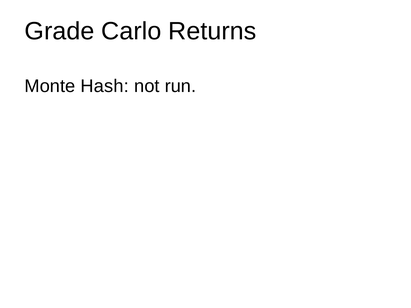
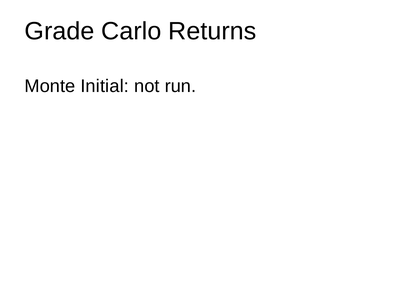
Hash: Hash -> Initial (105, 86)
